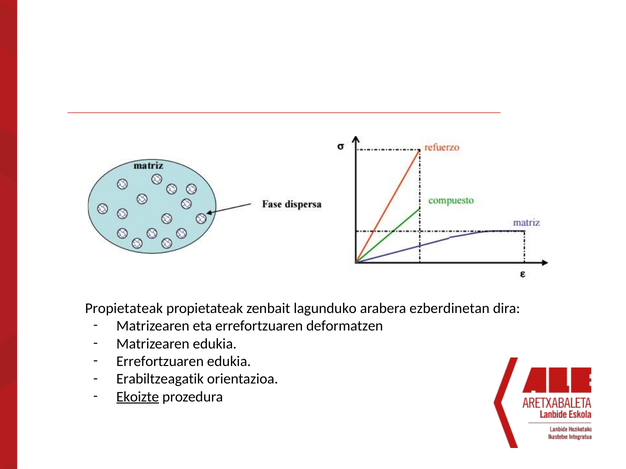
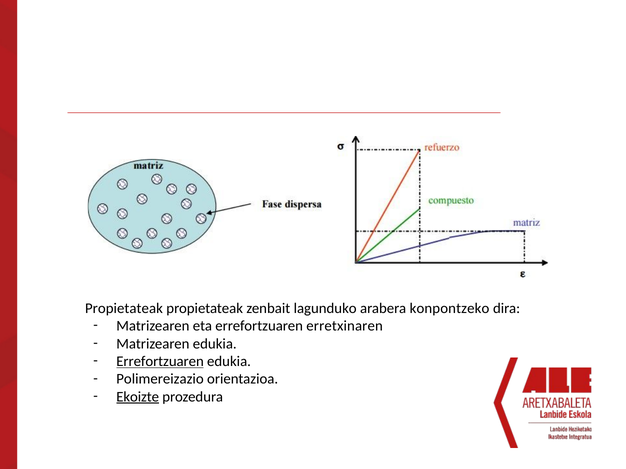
ezberdinetan: ezberdinetan -> konpontzeko (450, 309)
deformatzen: deformatzen -> erretxinaren (345, 326)
Errefortzuaren underline: none -> present (160, 362)
Erabiltzeagatik: Erabiltzeagatik -> Polimereizazio (160, 380)
